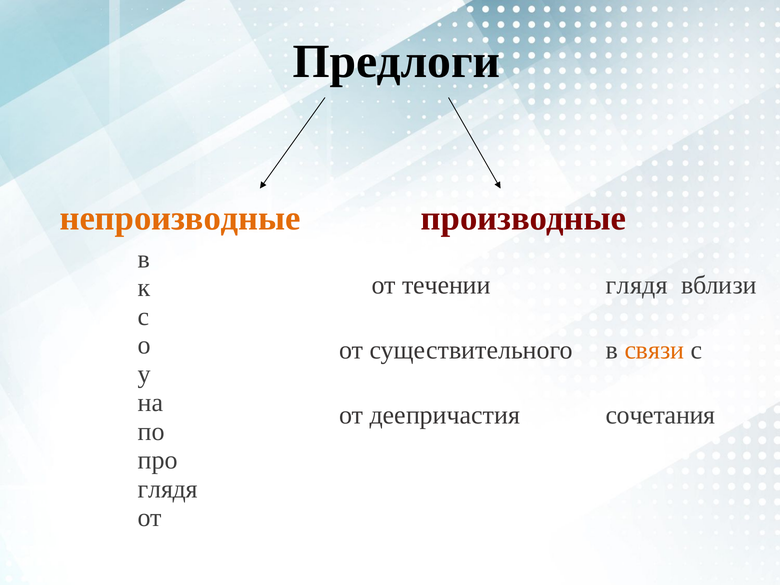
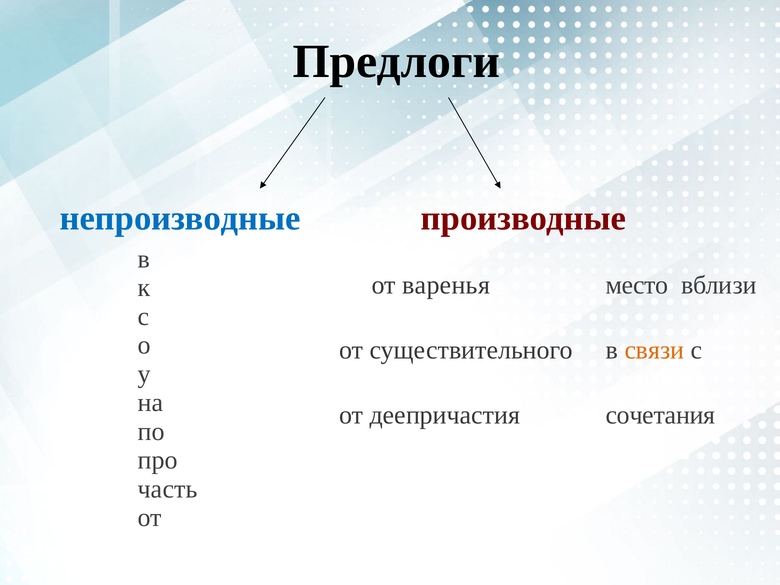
непроизводные colour: orange -> blue (180, 218)
течении: течении -> варенья (446, 285)
глядя: глядя -> место (637, 285)
глядя: глядя -> часть (168, 489)
